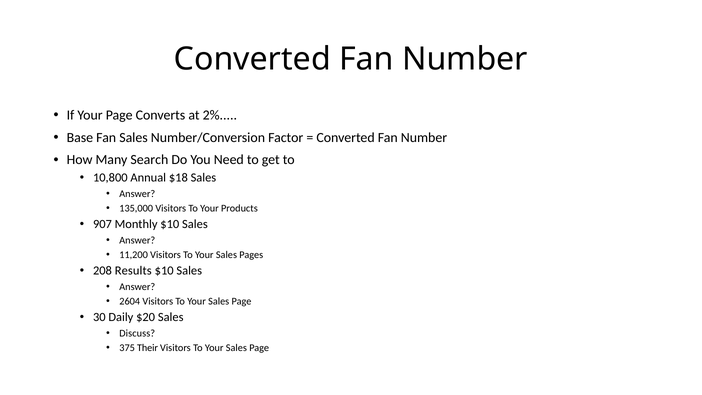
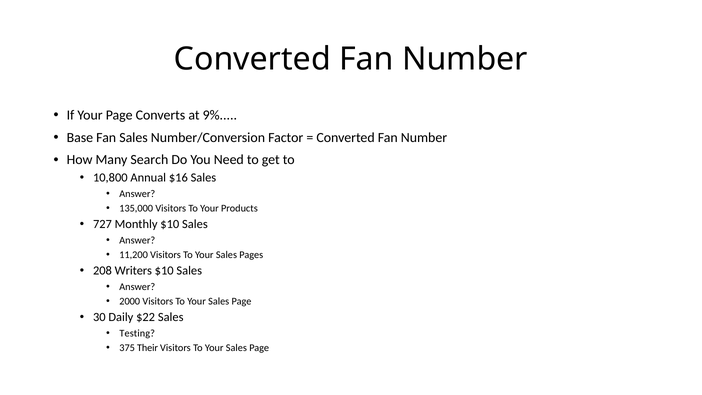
2%: 2% -> 9% (220, 115)
$18: $18 -> $16 (178, 178)
907: 907 -> 727 (102, 224)
Results: Results -> Writers (133, 271)
2604: 2604 -> 2000 (130, 301)
$20: $20 -> $22 (146, 317)
Discuss: Discuss -> Testing (137, 333)
